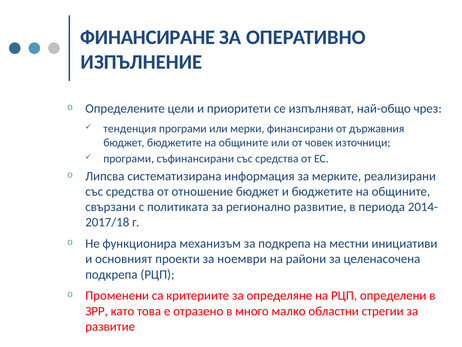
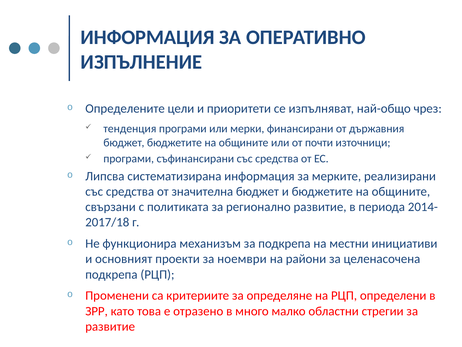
ФИНАНСИРАНЕ: ФИНАНСИРАНЕ -> ИНФОРМАЦИЯ (148, 37)
човек: човек -> почти (319, 142)
отношение: отношение -> значителна (202, 191)
